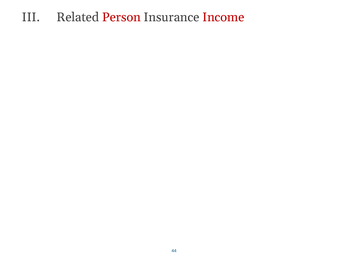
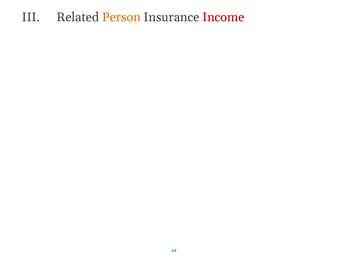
Person colour: red -> orange (121, 17)
